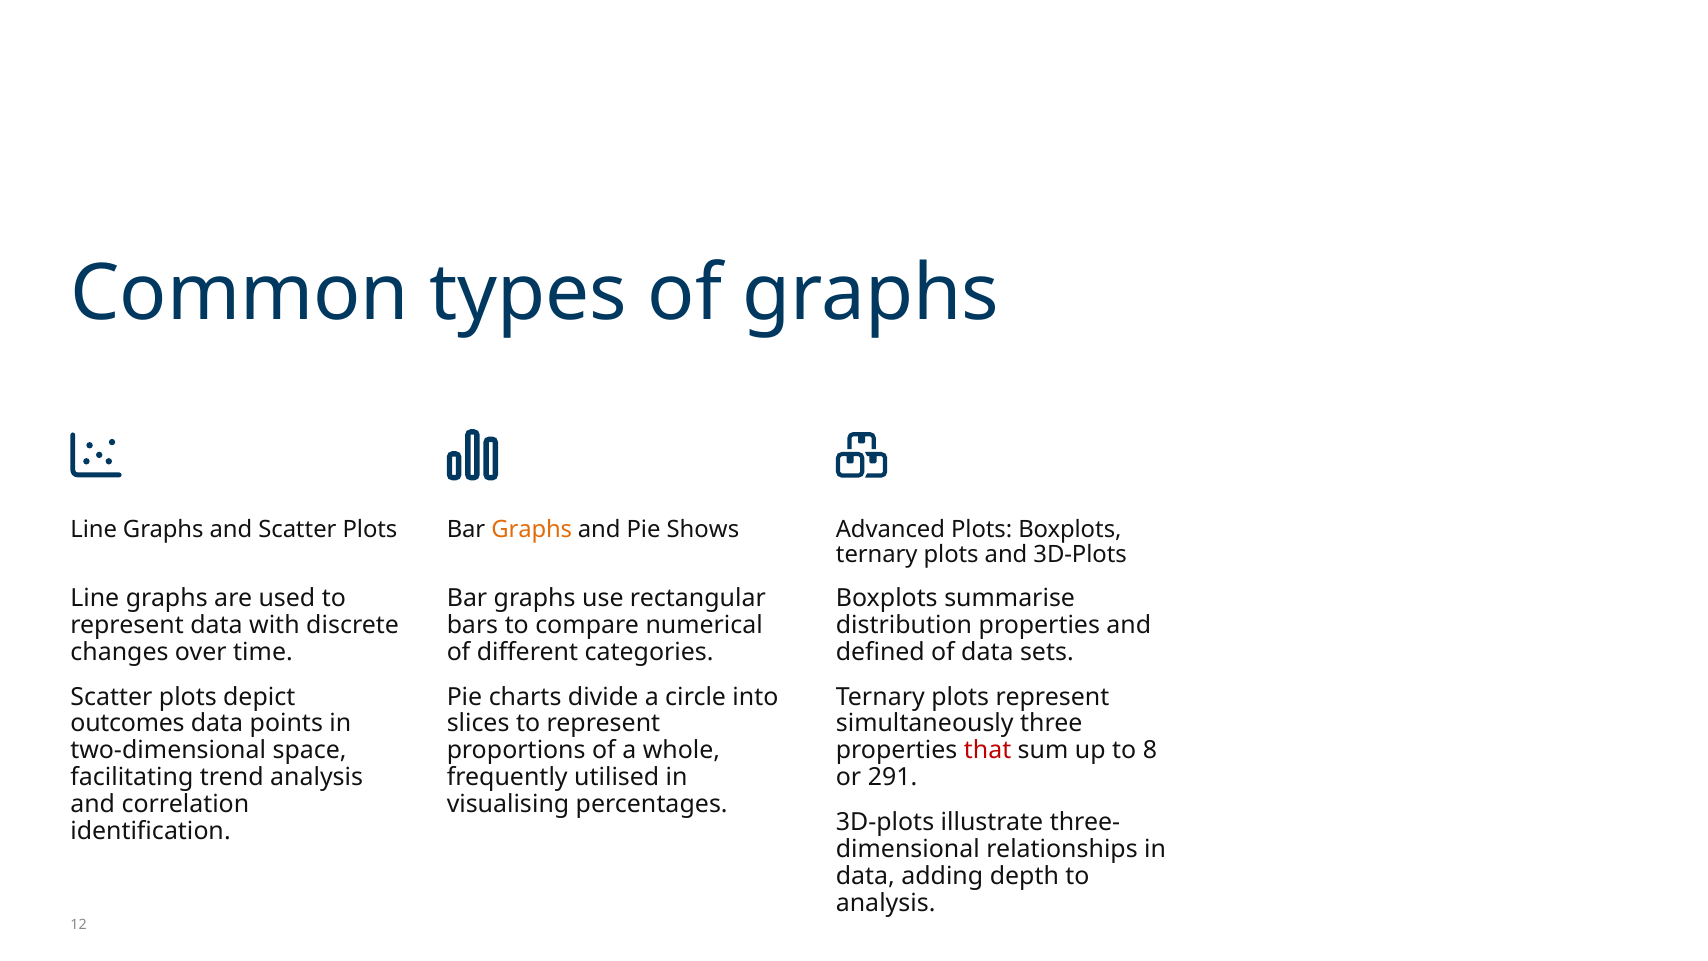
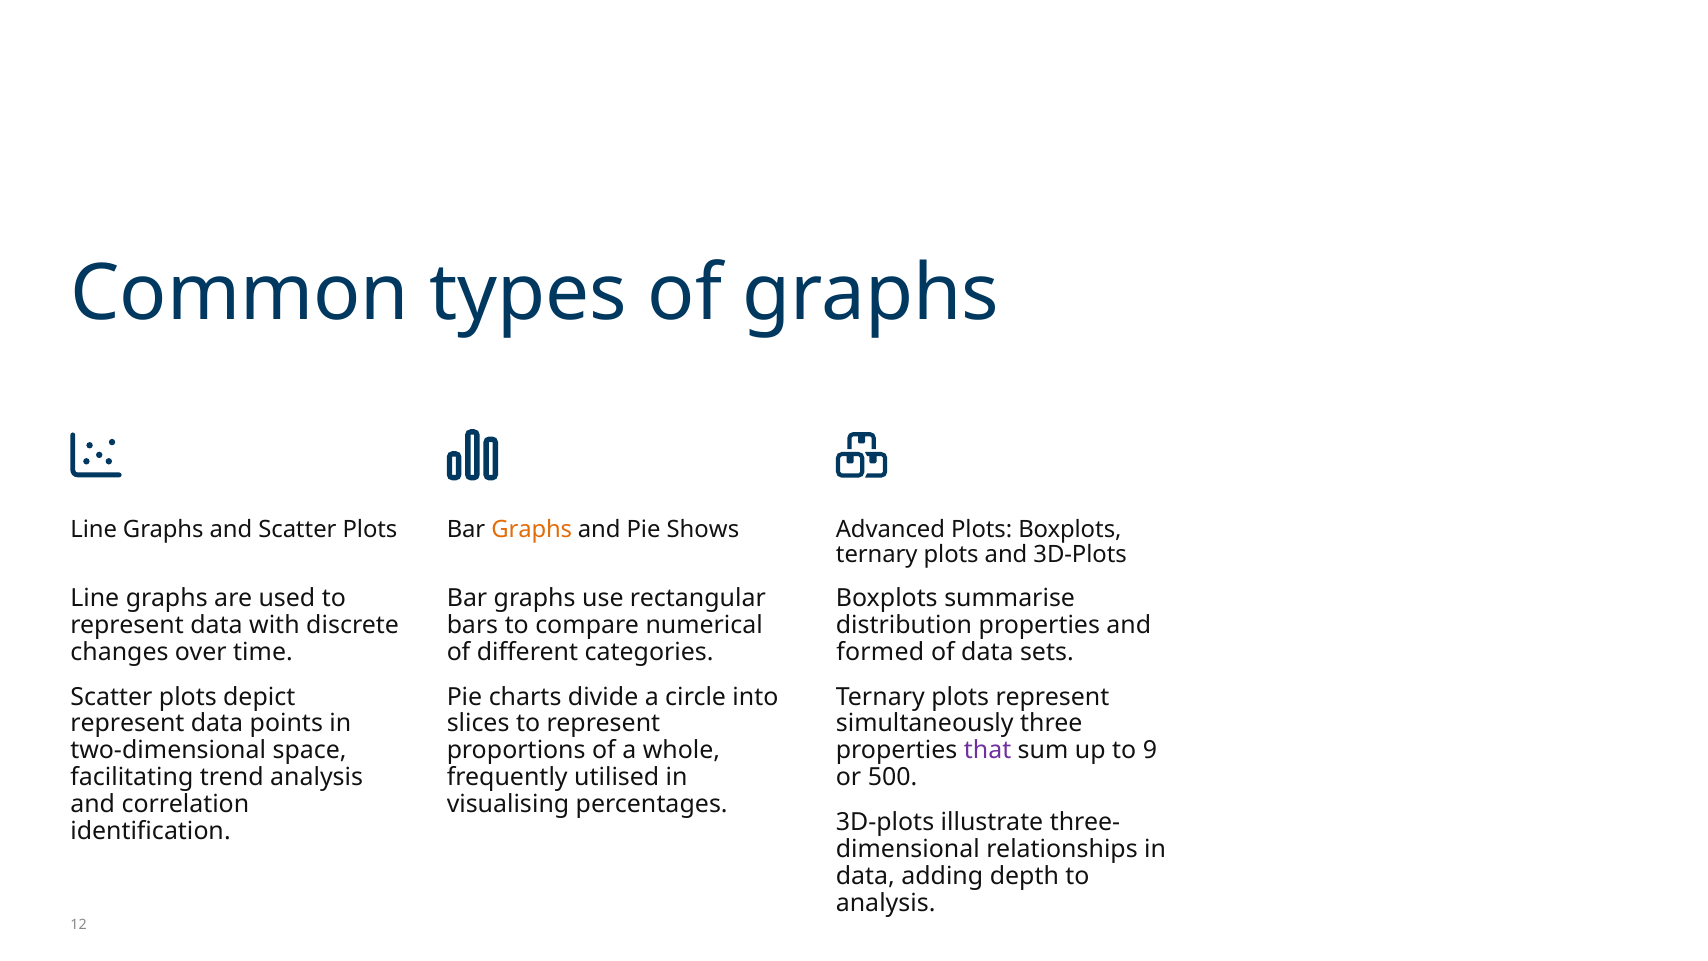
defined: defined -> formed (880, 652)
outcomes: outcomes -> represent (127, 724)
that colour: red -> purple (988, 750)
8: 8 -> 9 (1150, 750)
291: 291 -> 500 (893, 777)
